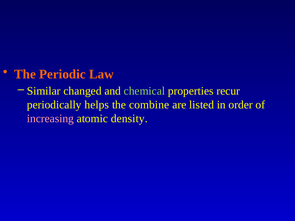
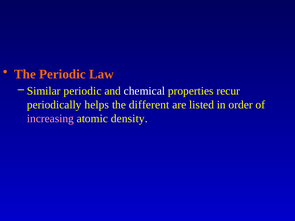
Similar changed: changed -> periodic (82, 91)
chemical colour: light green -> white (144, 91)
combine: combine -> different (149, 105)
